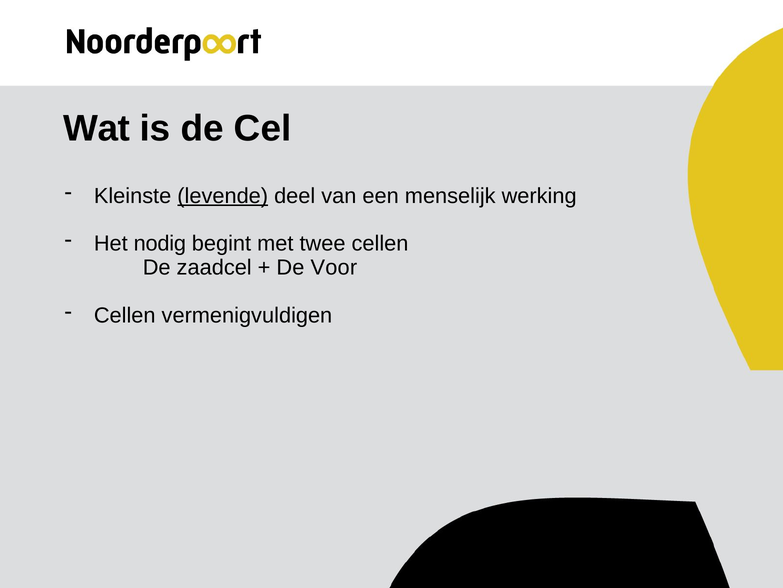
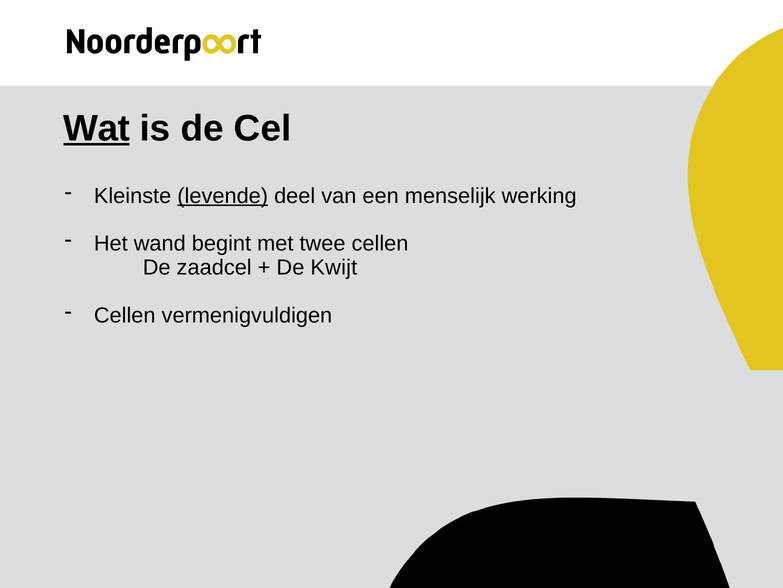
Wat underline: none -> present (97, 128)
nodig: nodig -> wand (160, 243)
Voor: Voor -> Kwijt (334, 267)
